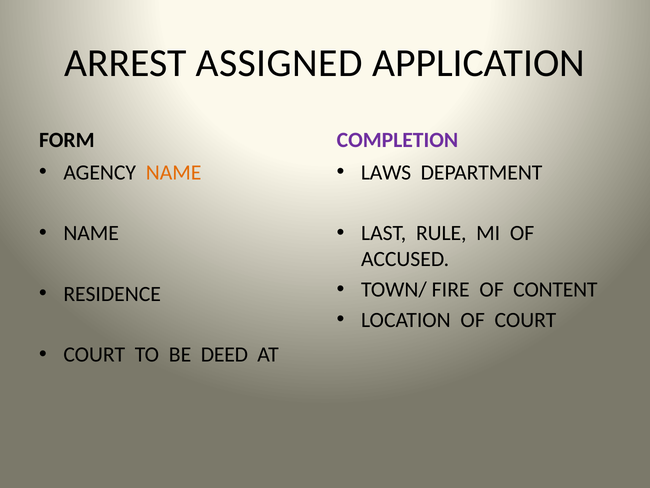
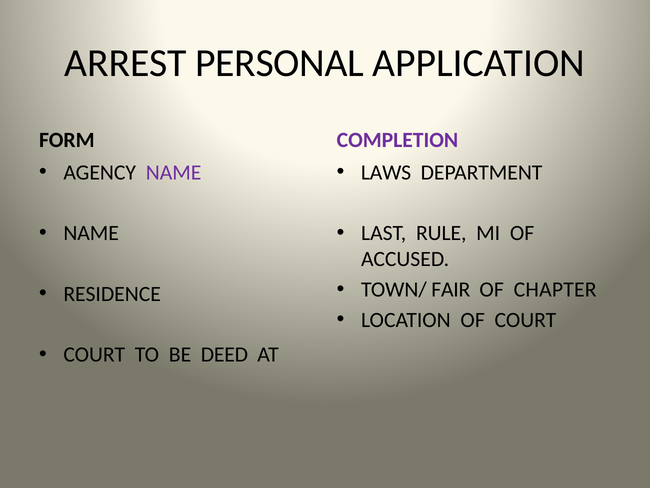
ASSIGNED: ASSIGNED -> PERSONAL (280, 63)
NAME colour: orange -> purple (174, 172)
FIRE: FIRE -> FAIR (451, 289)
CONTENT: CONTENT -> CHAPTER (555, 289)
